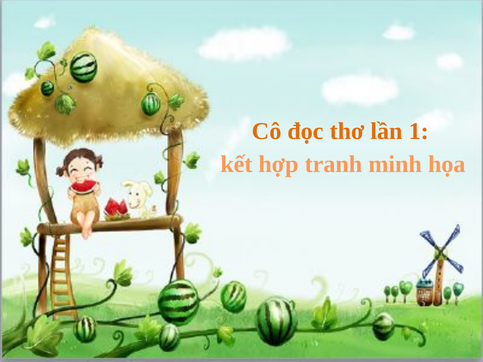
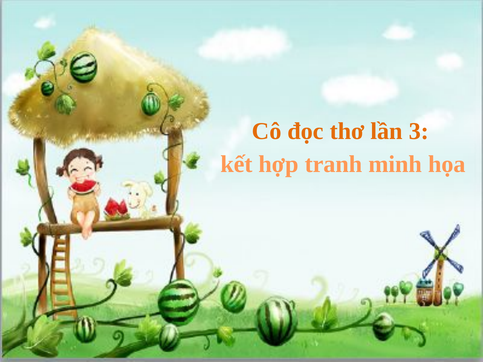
1: 1 -> 3 (419, 131)
